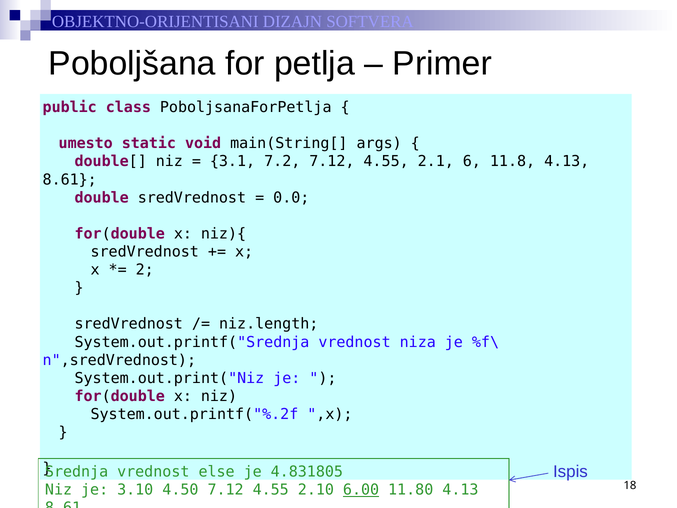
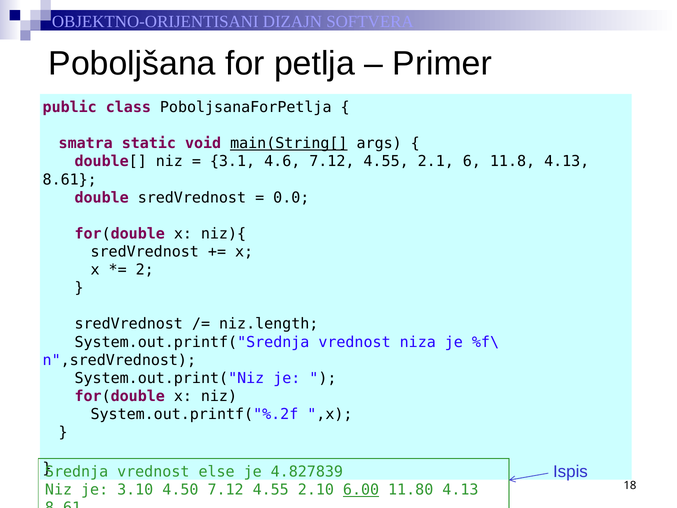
umesto: umesto -> smatra (86, 143)
main(String[ underline: none -> present (289, 143)
7.2: 7.2 -> 4.6 (282, 161)
4.831805: 4.831805 -> 4.827839 (307, 472)
